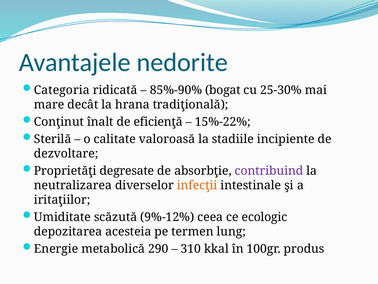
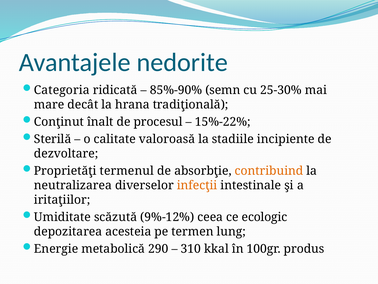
bogat: bogat -> semn (223, 90)
eficienţă: eficienţă -> procesul (158, 122)
degresate: degresate -> termenul (127, 171)
contribuind colour: purple -> orange (269, 171)
